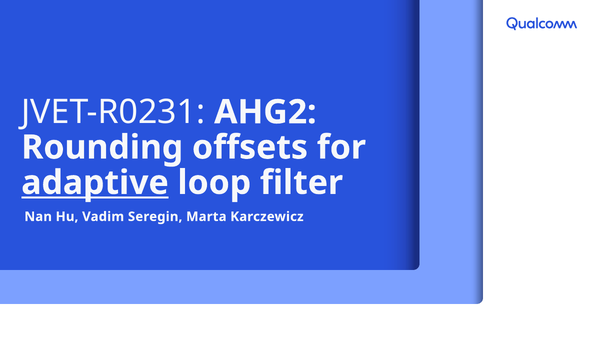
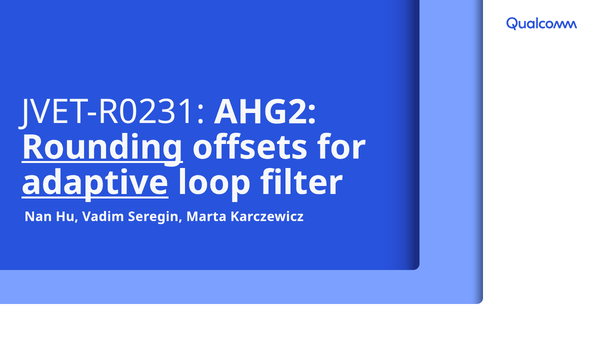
Rounding underline: none -> present (102, 147)
